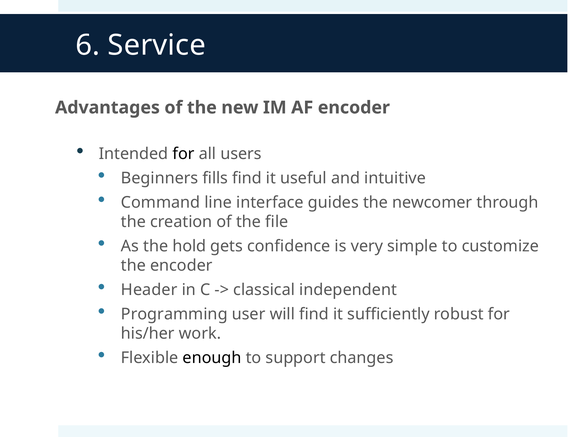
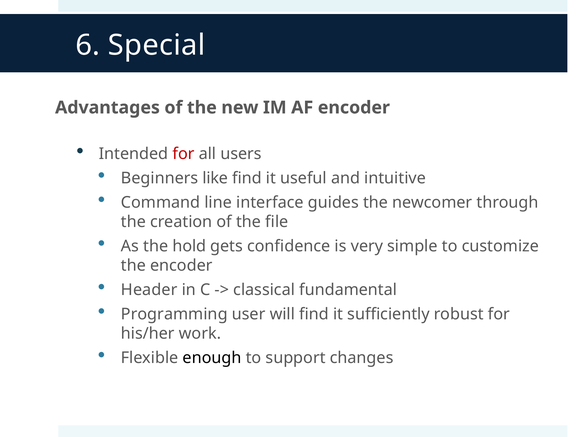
Service: Service -> Special (157, 45)
for colour: black -> red (183, 154)
fills: fills -> like (215, 178)
independent: independent -> fundamental (348, 289)
